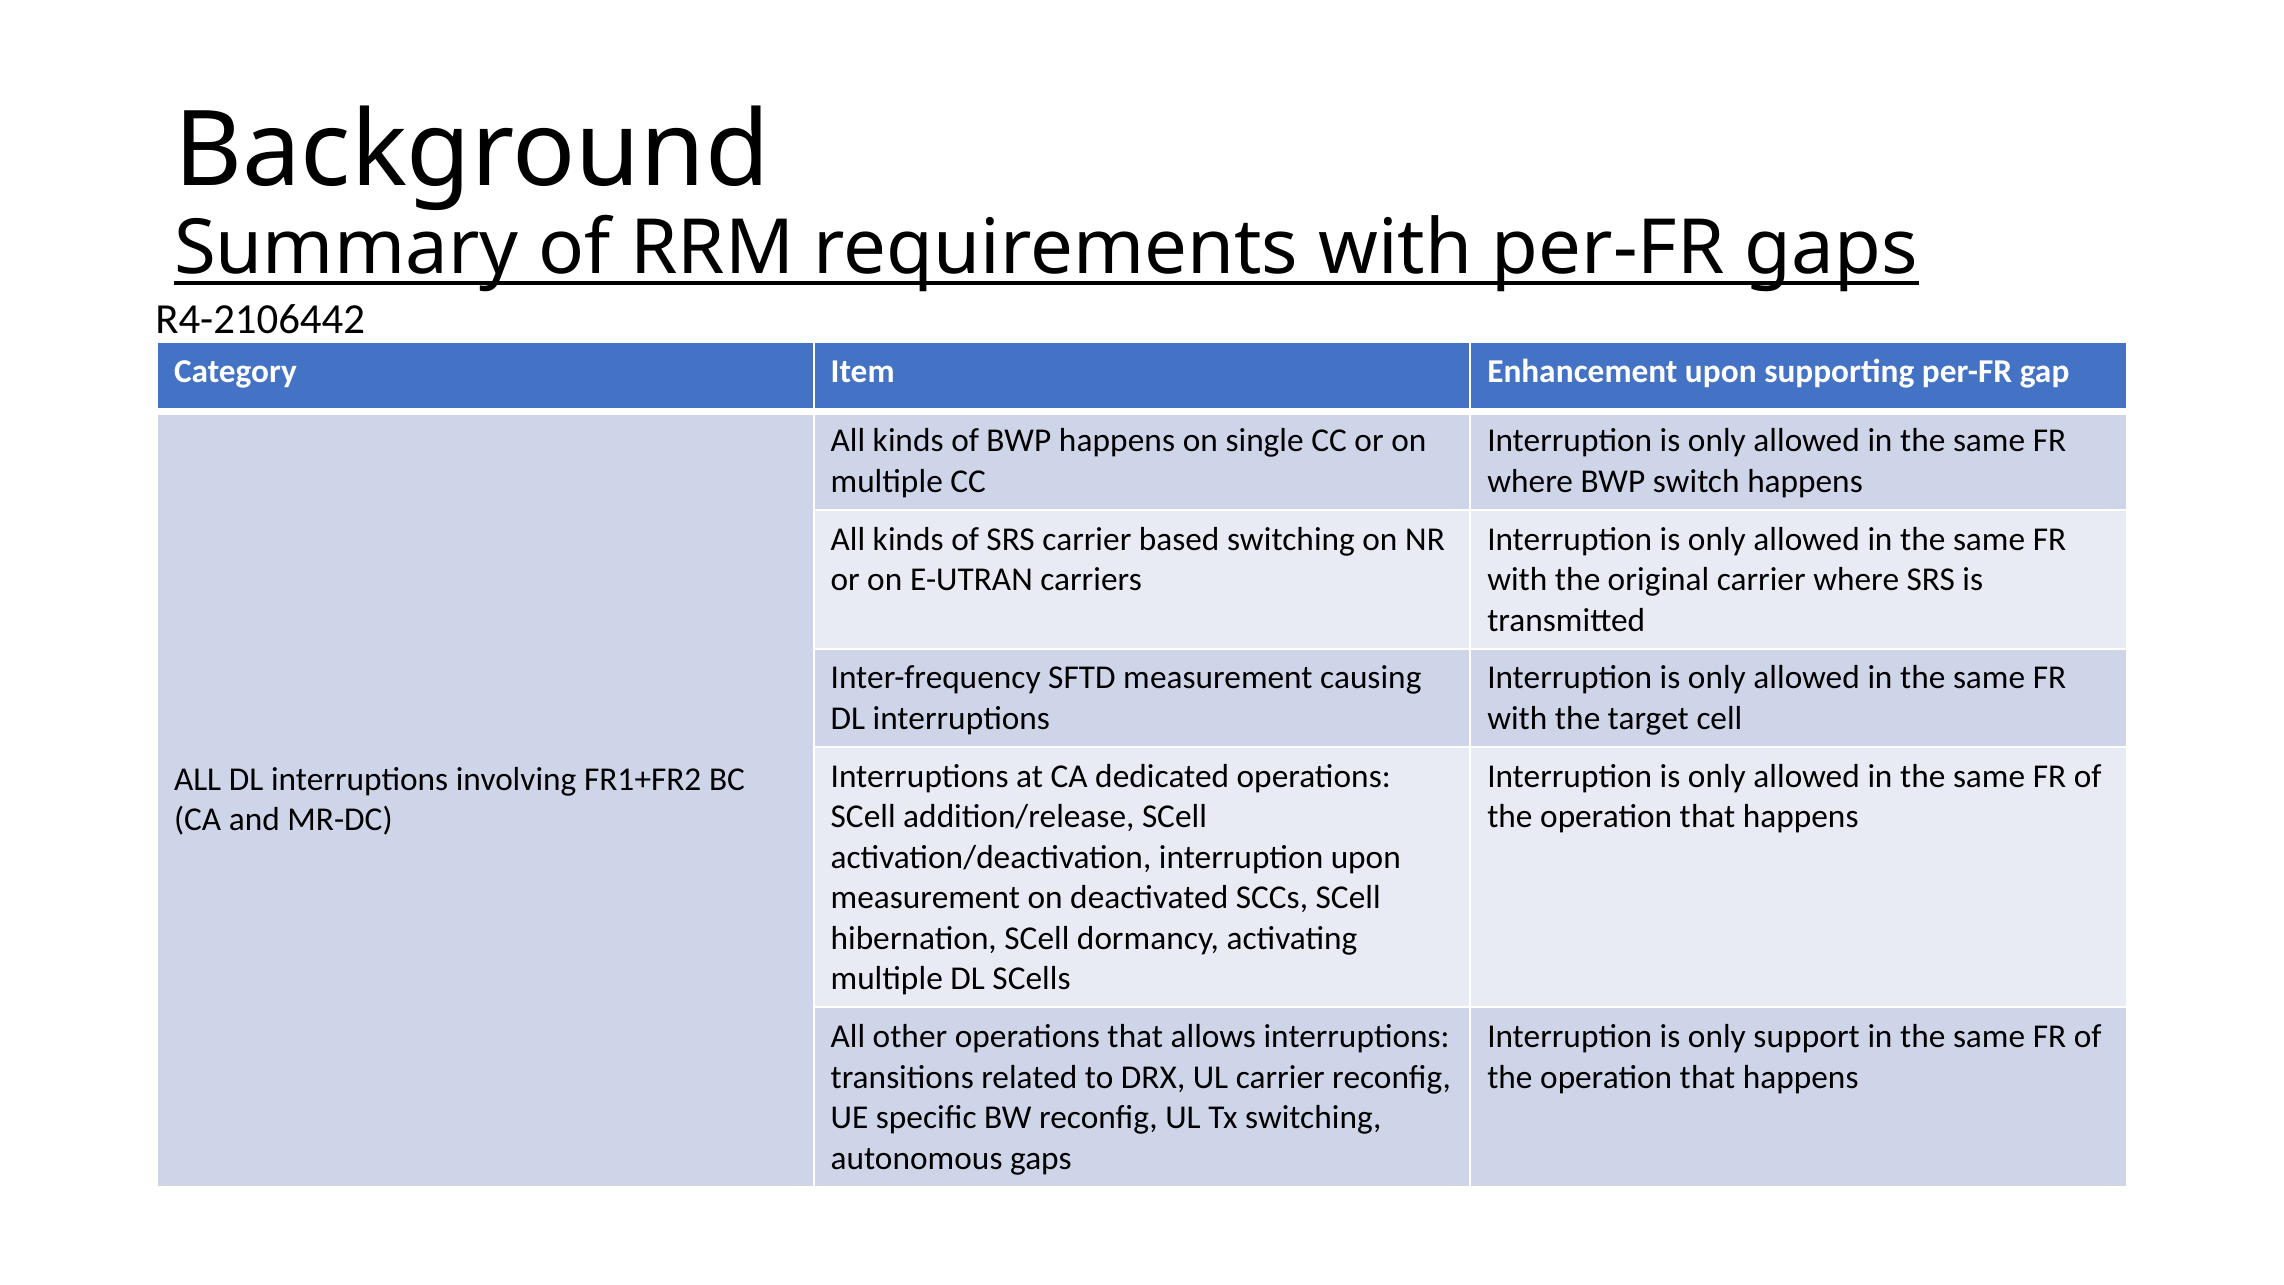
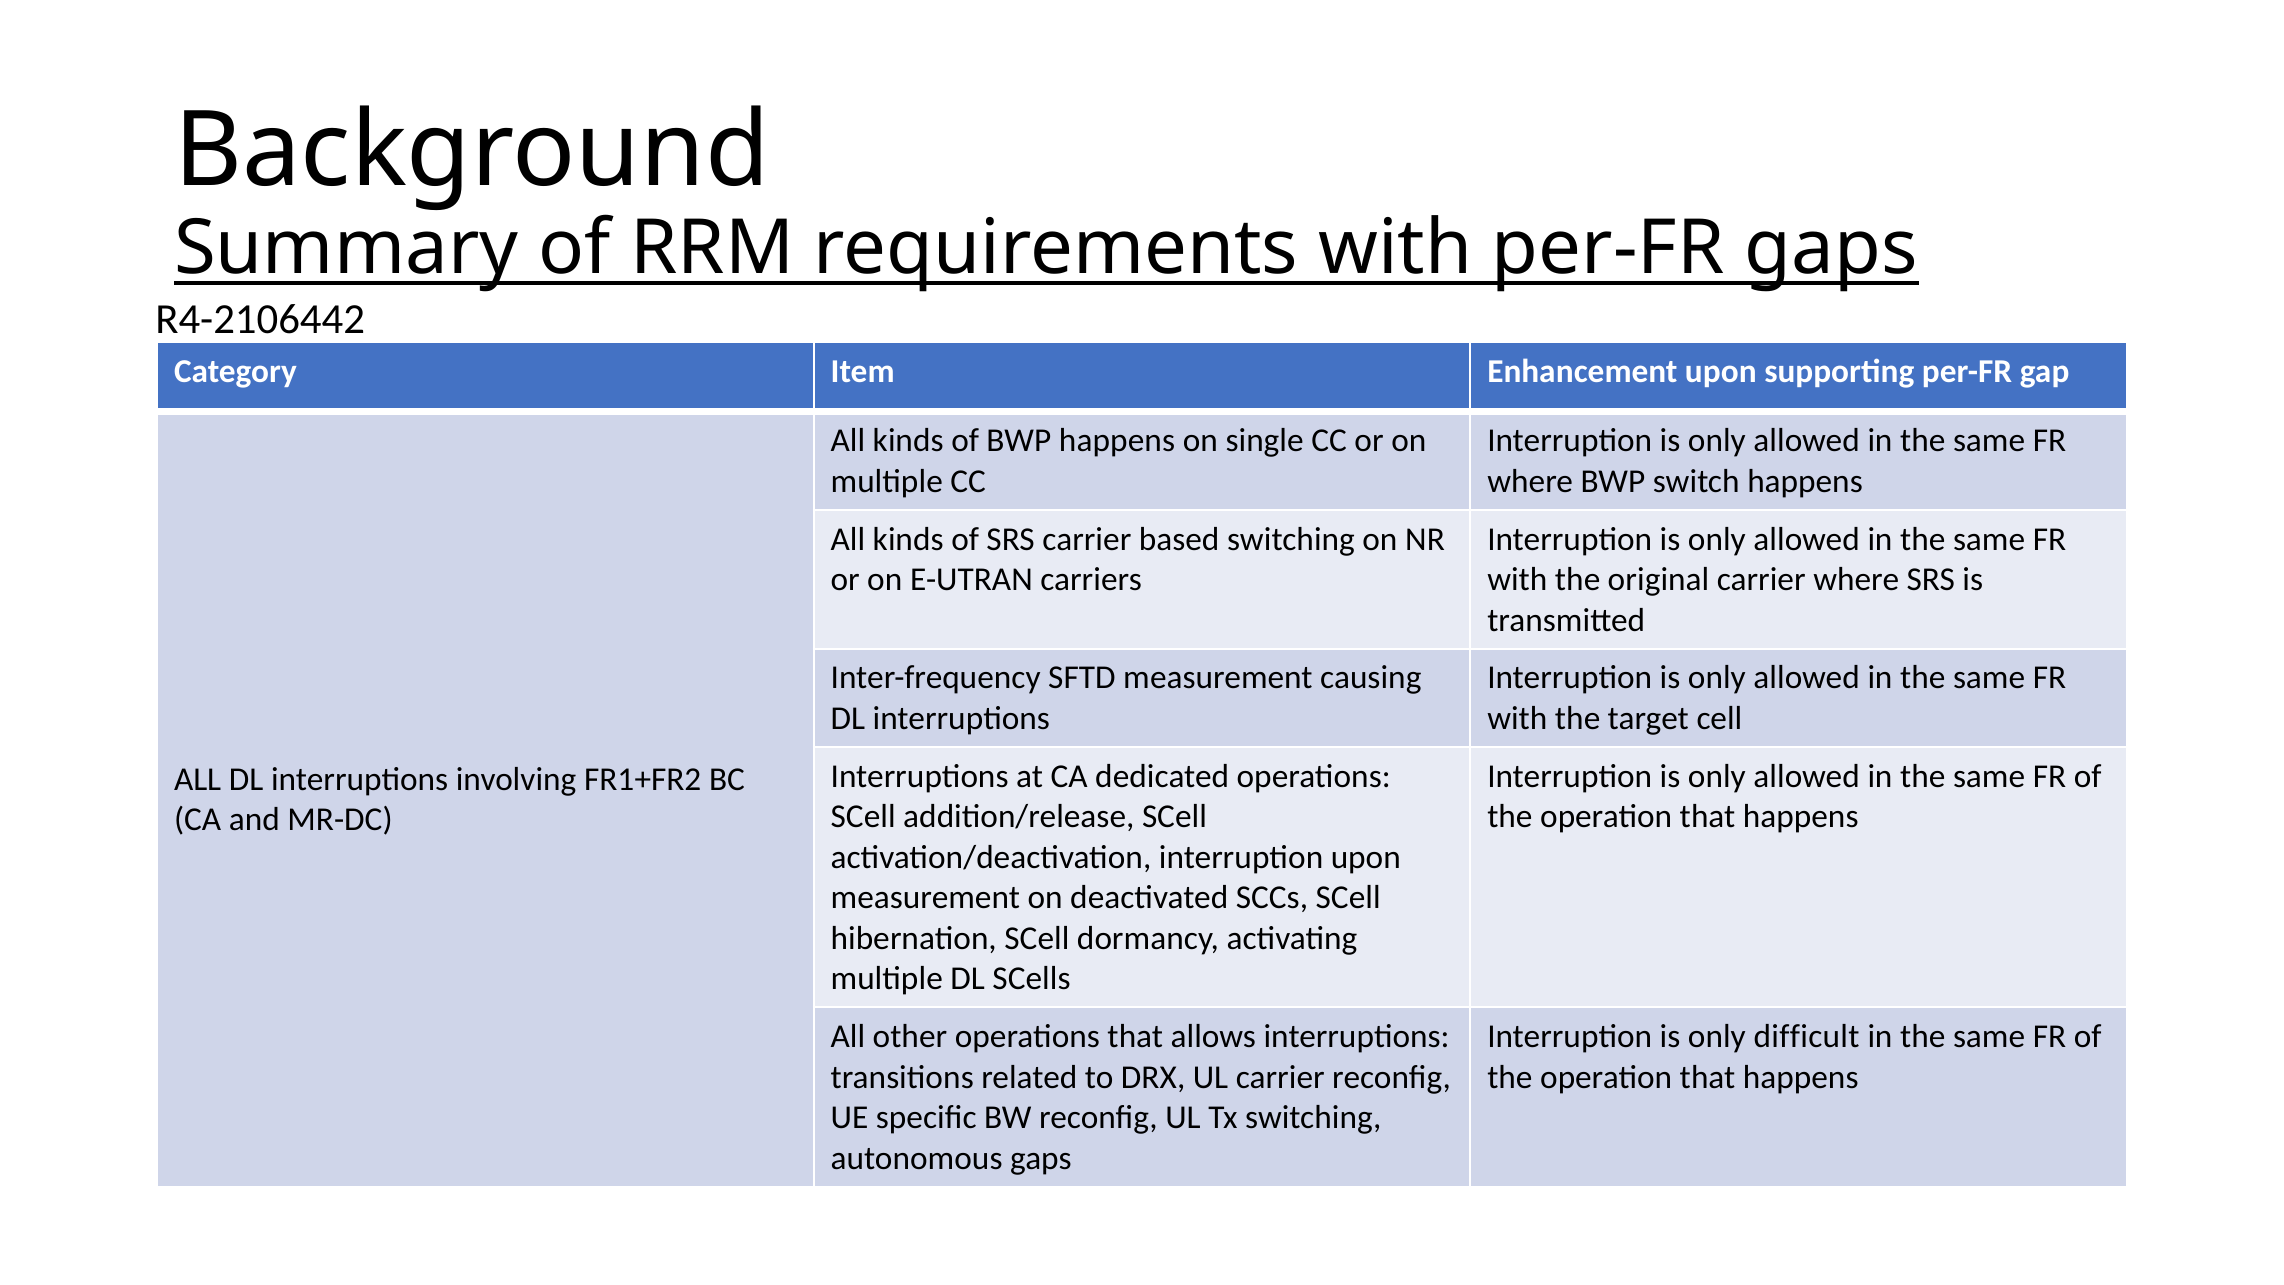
support: support -> difficult (1807, 1036)
